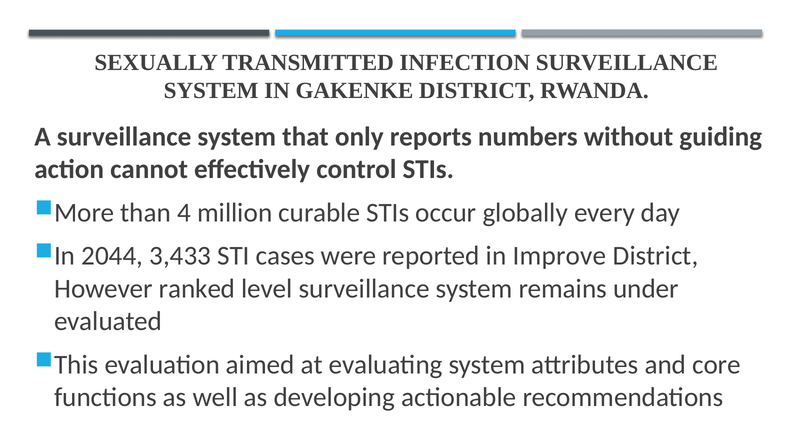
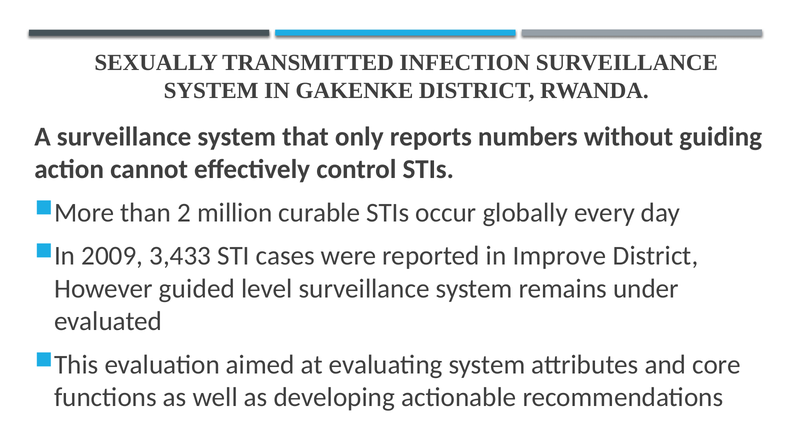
4: 4 -> 2 (184, 213)
2044: 2044 -> 2009 (112, 256)
ranked: ranked -> guided (197, 289)
